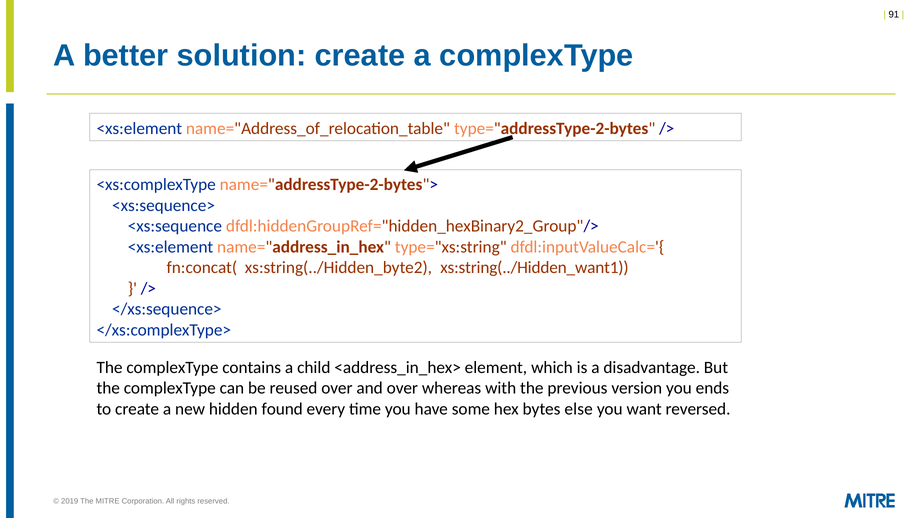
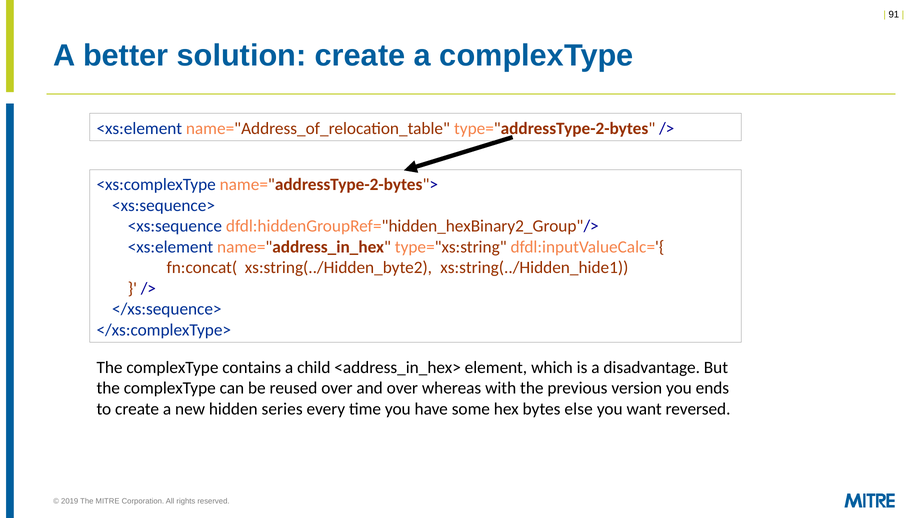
xs:string(../Hidden_want1: xs:string(../Hidden_want1 -> xs:string(../Hidden_hide1 (534, 268)
found: found -> series (282, 409)
